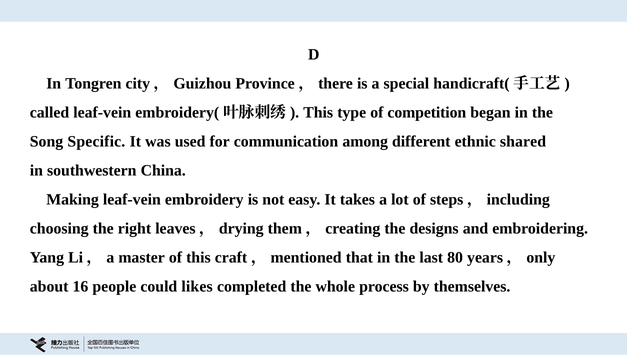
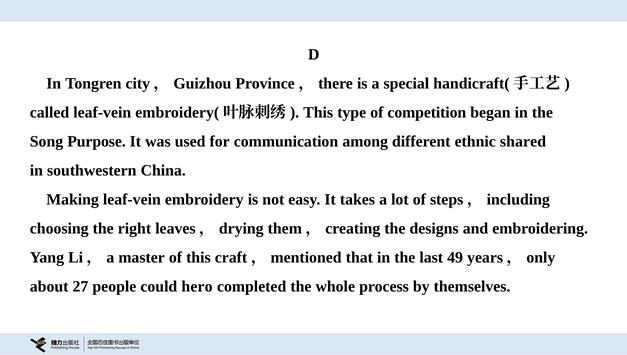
Specific: Specific -> Purpose (97, 142)
80: 80 -> 49 (455, 257)
16: 16 -> 27 (80, 286)
likes: likes -> hero (197, 286)
